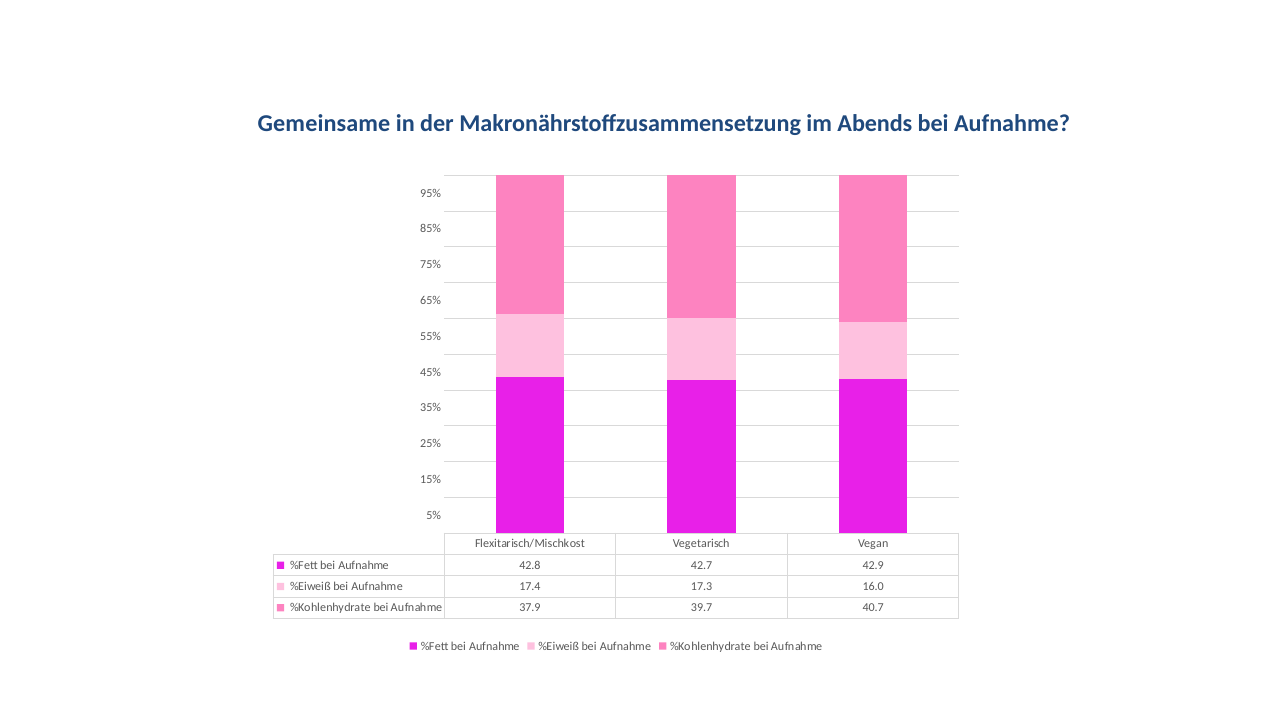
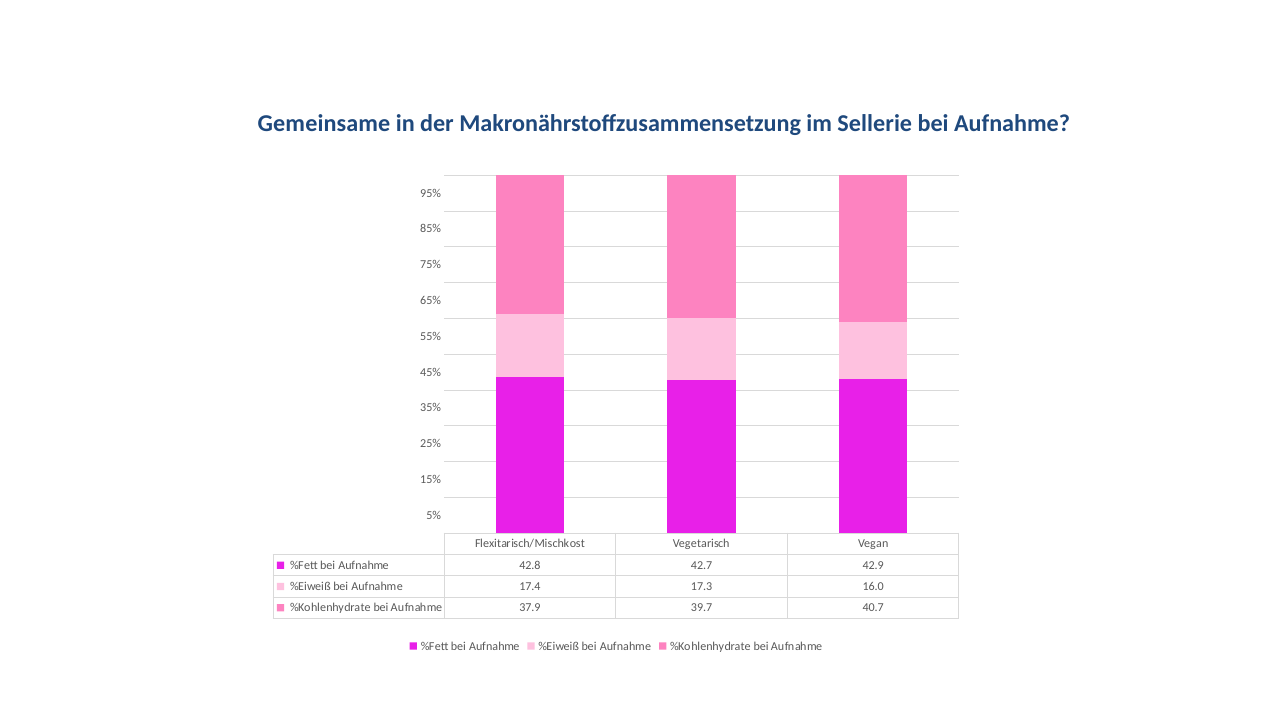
Abends: Abends -> Sellerie (875, 124)
